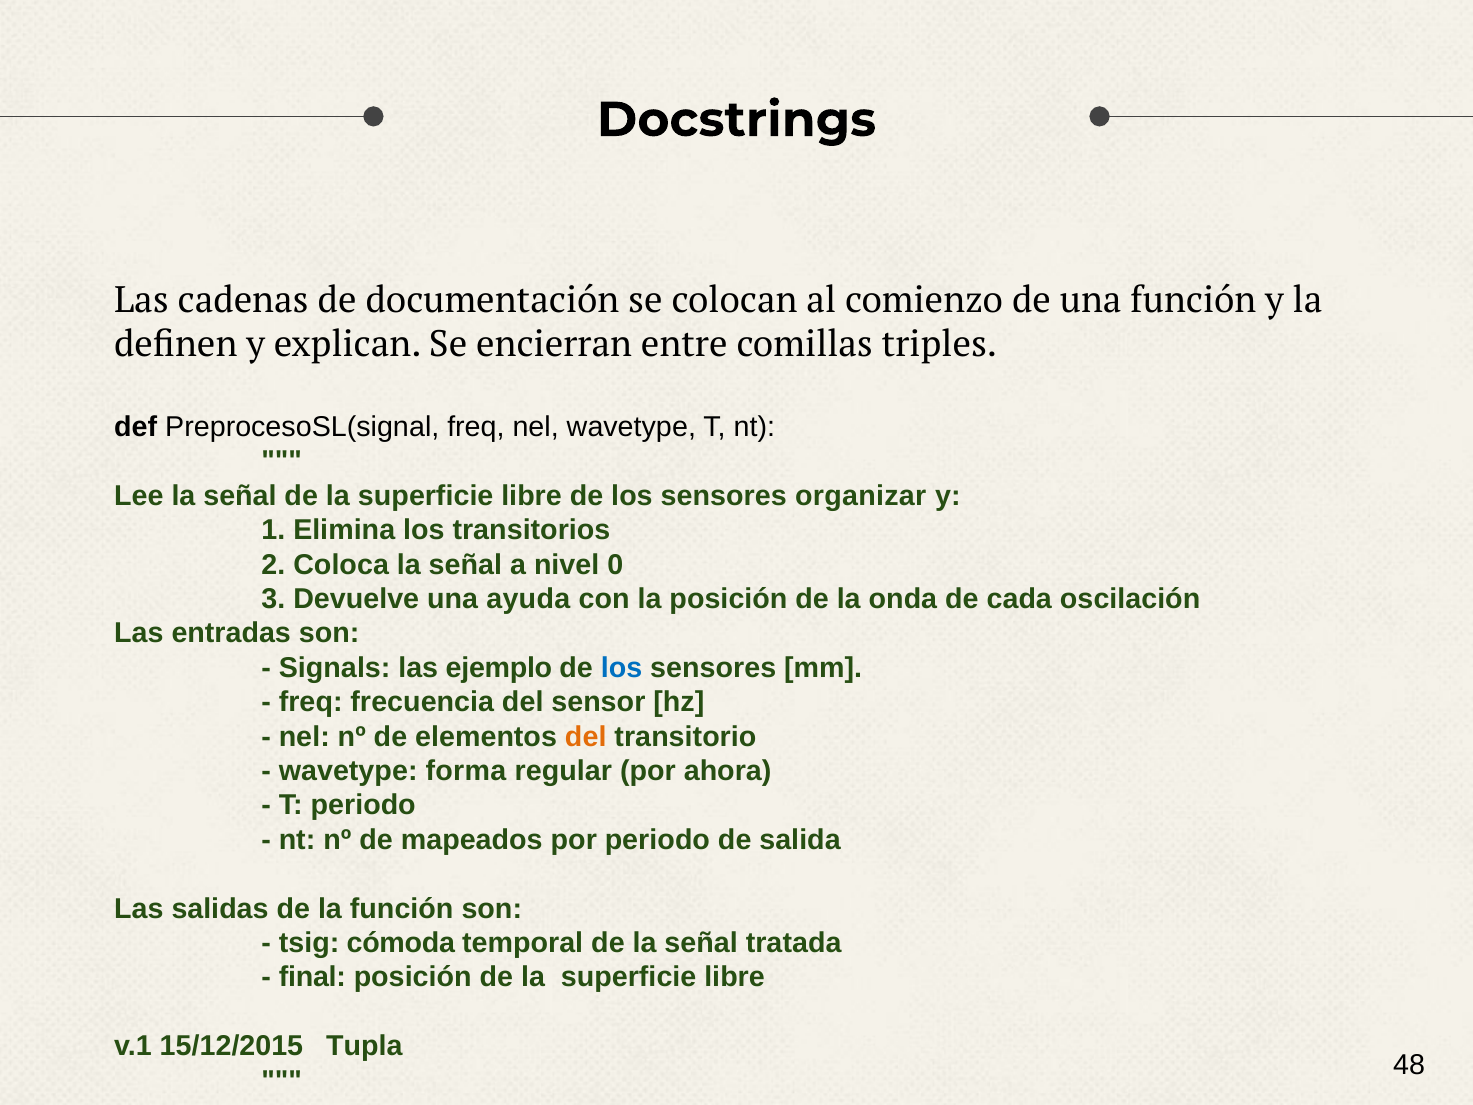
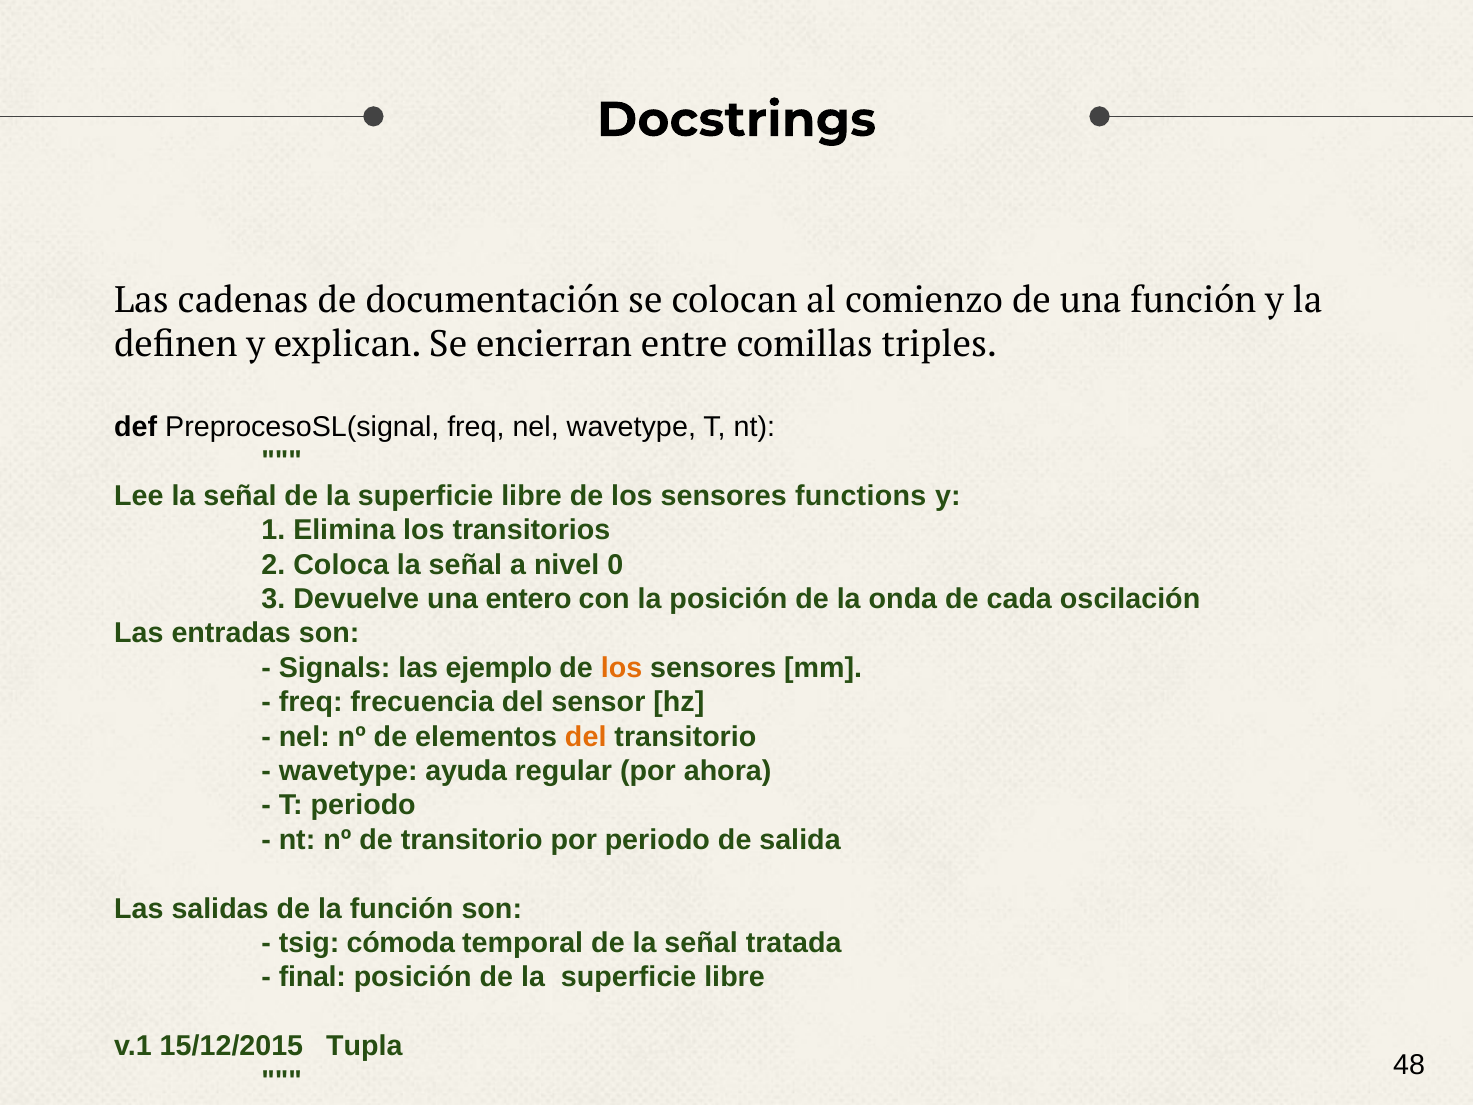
organizar: organizar -> functions (861, 496)
ayuda: ayuda -> entero (529, 599)
los colour: blue -> orange (622, 668)
forma: forma -> ayuda (466, 771)
de mapeados: mapeados -> transitorio (472, 840)
